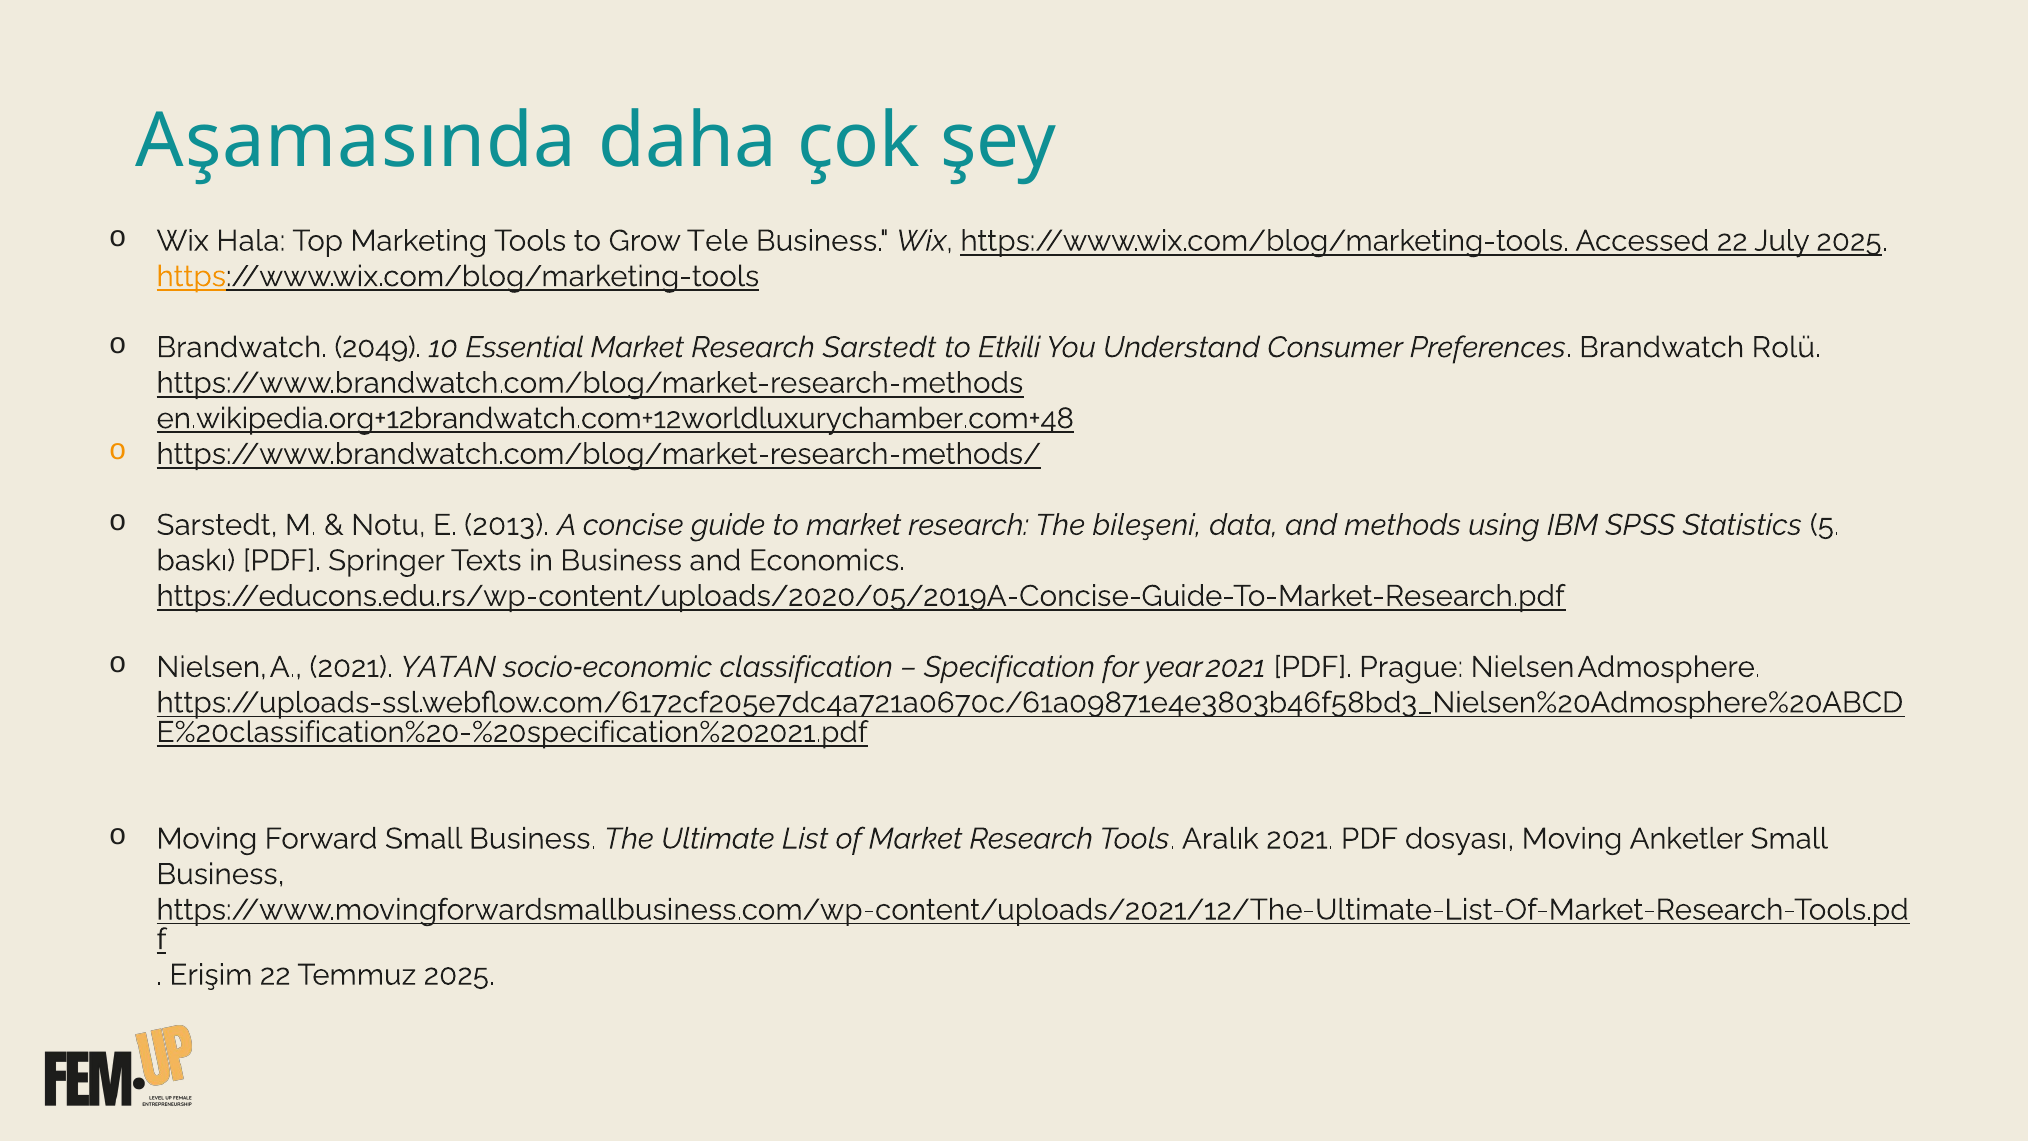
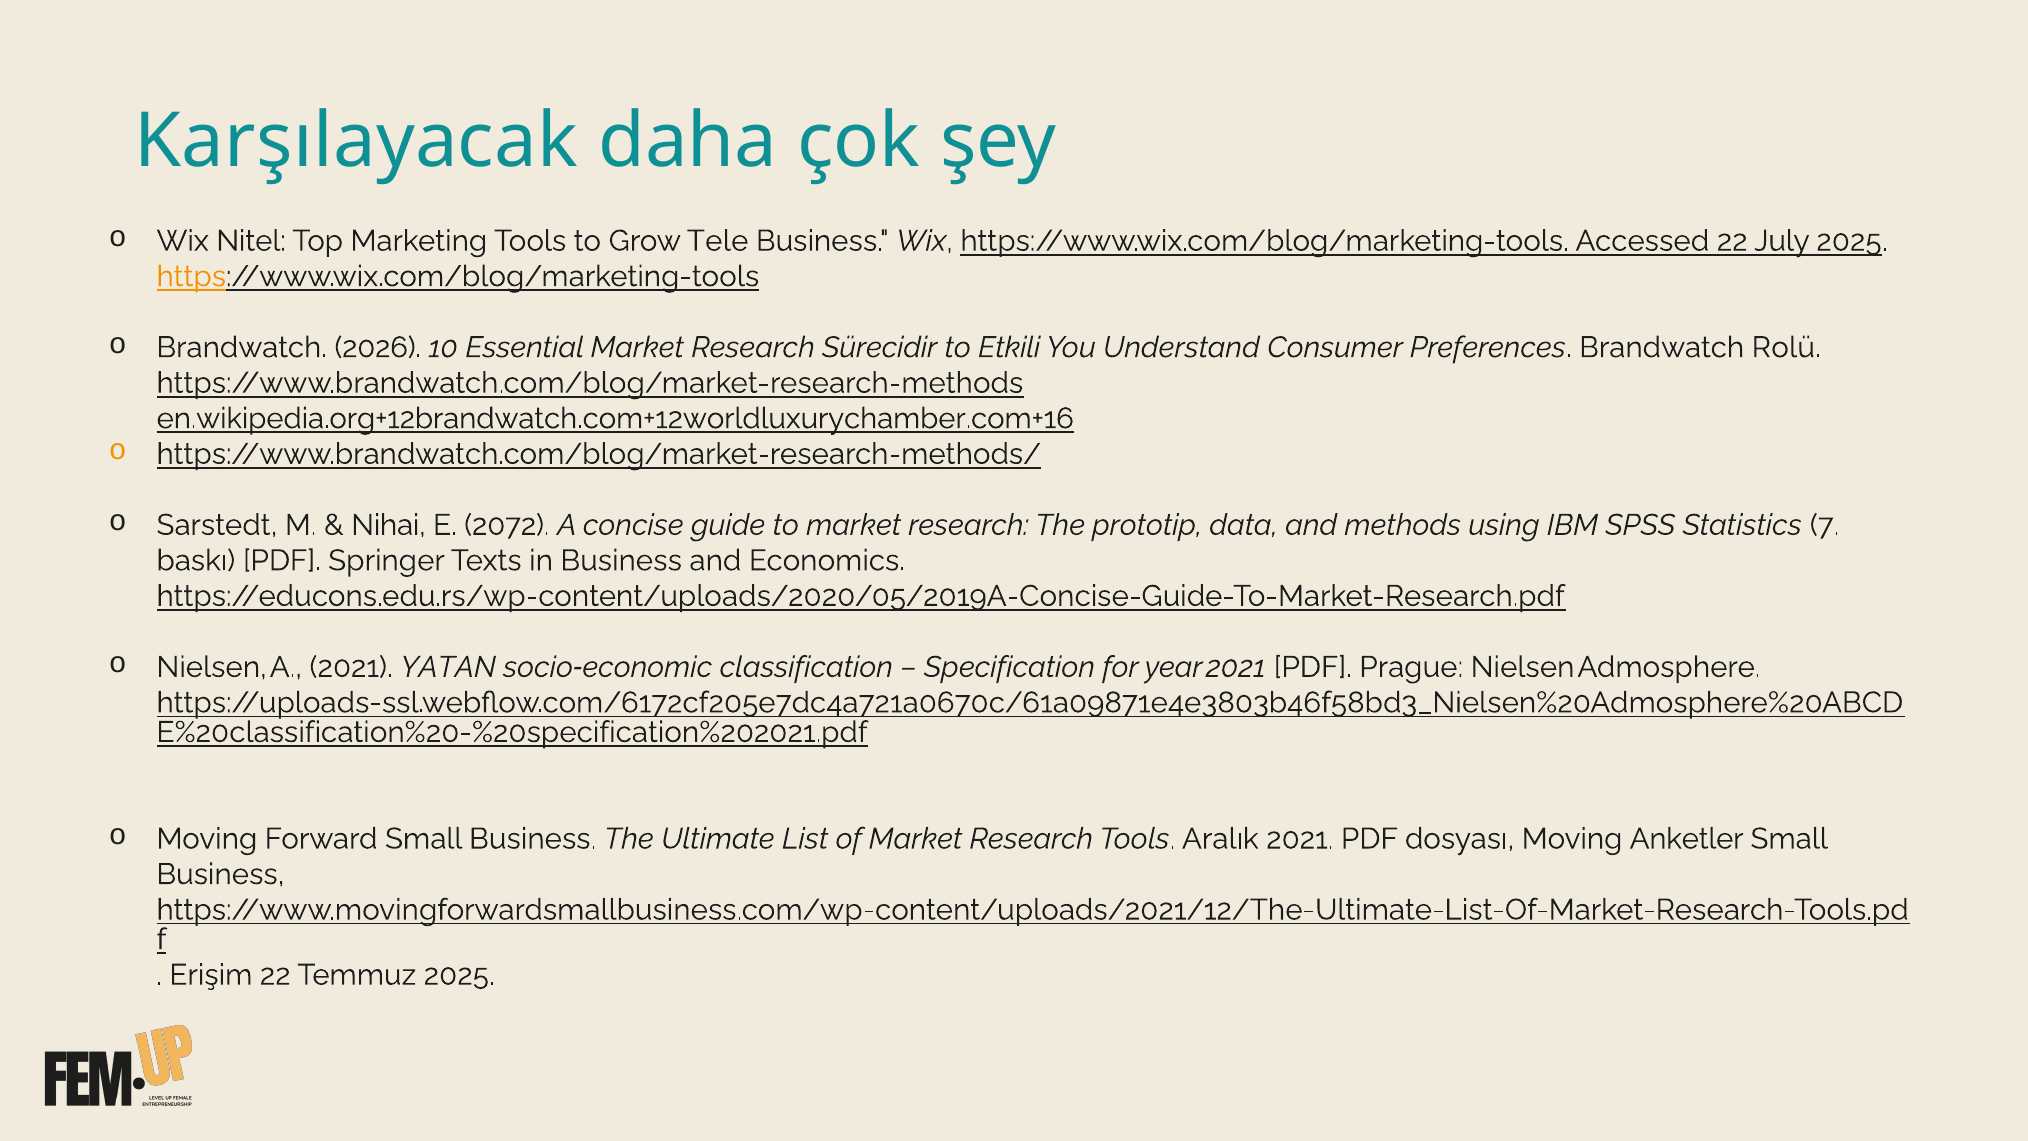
Aşamasında: Aşamasında -> Karşılayacak (356, 142)
Hala: Hala -> Nitel (251, 241)
2049: 2049 -> 2026 (378, 347)
Research Sarstedt: Sarstedt -> Sürecidir (880, 347)
en.wikipedia.org+12brandwatch.com+12worldluxurychamber.com+48: en.wikipedia.org+12brandwatch.com+12worldluxurychamber.com+48 -> en.wikipedia.org+12brandwatch.com+12worldluxurychamber.com+16 (615, 418)
Notu: Notu -> Nihai (388, 525)
2013: 2013 -> 2072 (507, 525)
bileşeni: bileşeni -> prototip (1147, 525)
5: 5 -> 7 (1825, 525)
